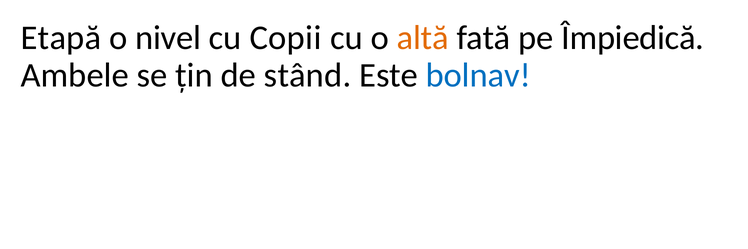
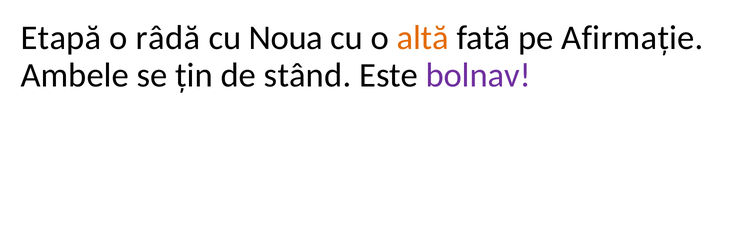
nivel: nivel -> râdă (168, 38)
Copii: Copii -> Noua (286, 38)
Împiedică: Împiedică -> Afirmație (633, 38)
bolnav colour: blue -> purple (478, 75)
